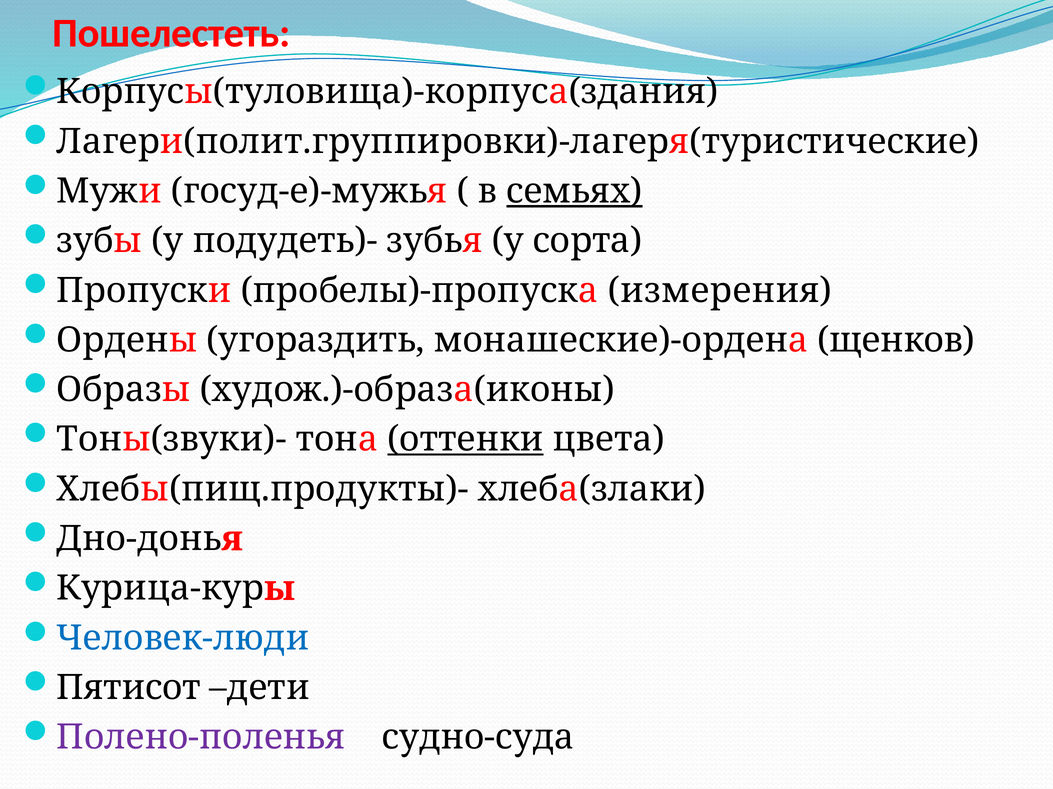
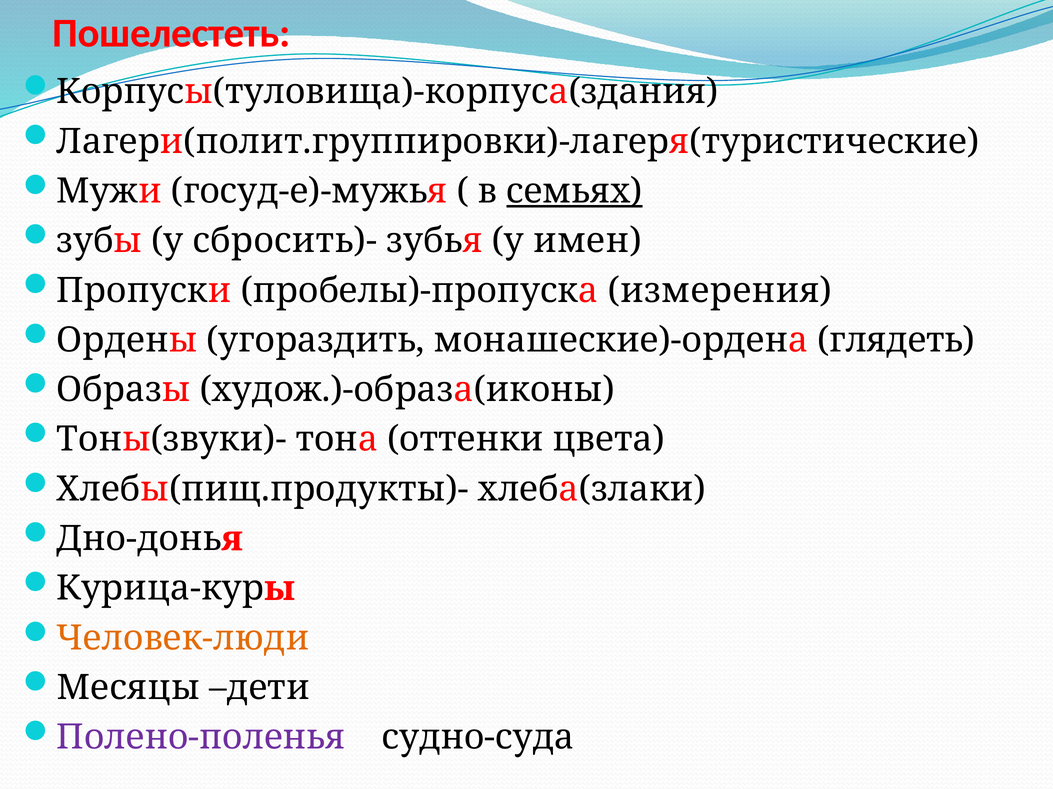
подудеть)-: подудеть)- -> сбросить)- (285, 241)
сорта: сорта -> имен (587, 241)
щенков: щенков -> глядеть (896, 340)
оттенки underline: present -> none (465, 440)
Человек-люди colour: blue -> orange (183, 639)
Пятисот: Пятисот -> Месяцы (128, 688)
